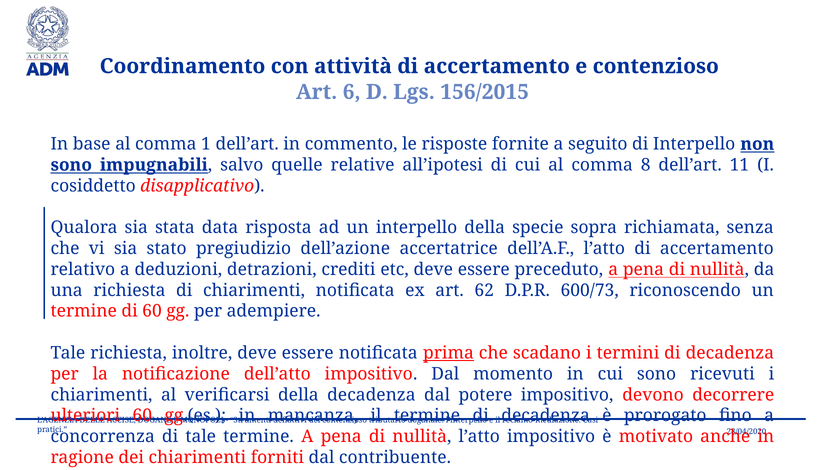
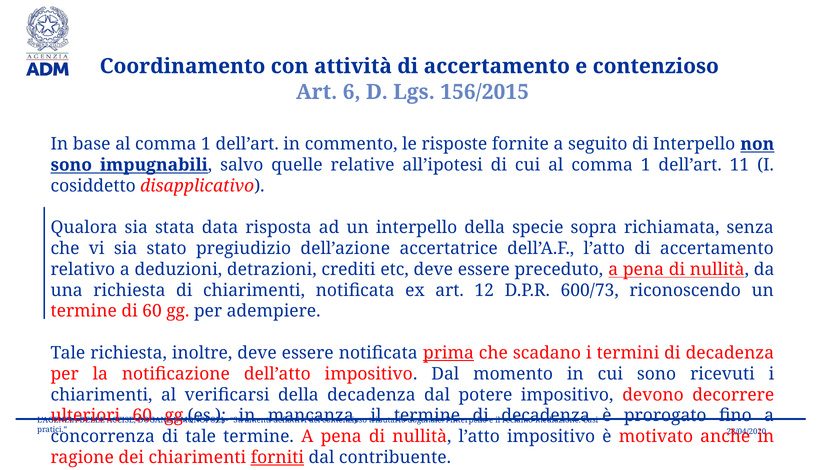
cui al comma 8: 8 -> 1 (646, 165)
62: 62 -> 12 (484, 290)
forniti underline: none -> present (277, 458)
